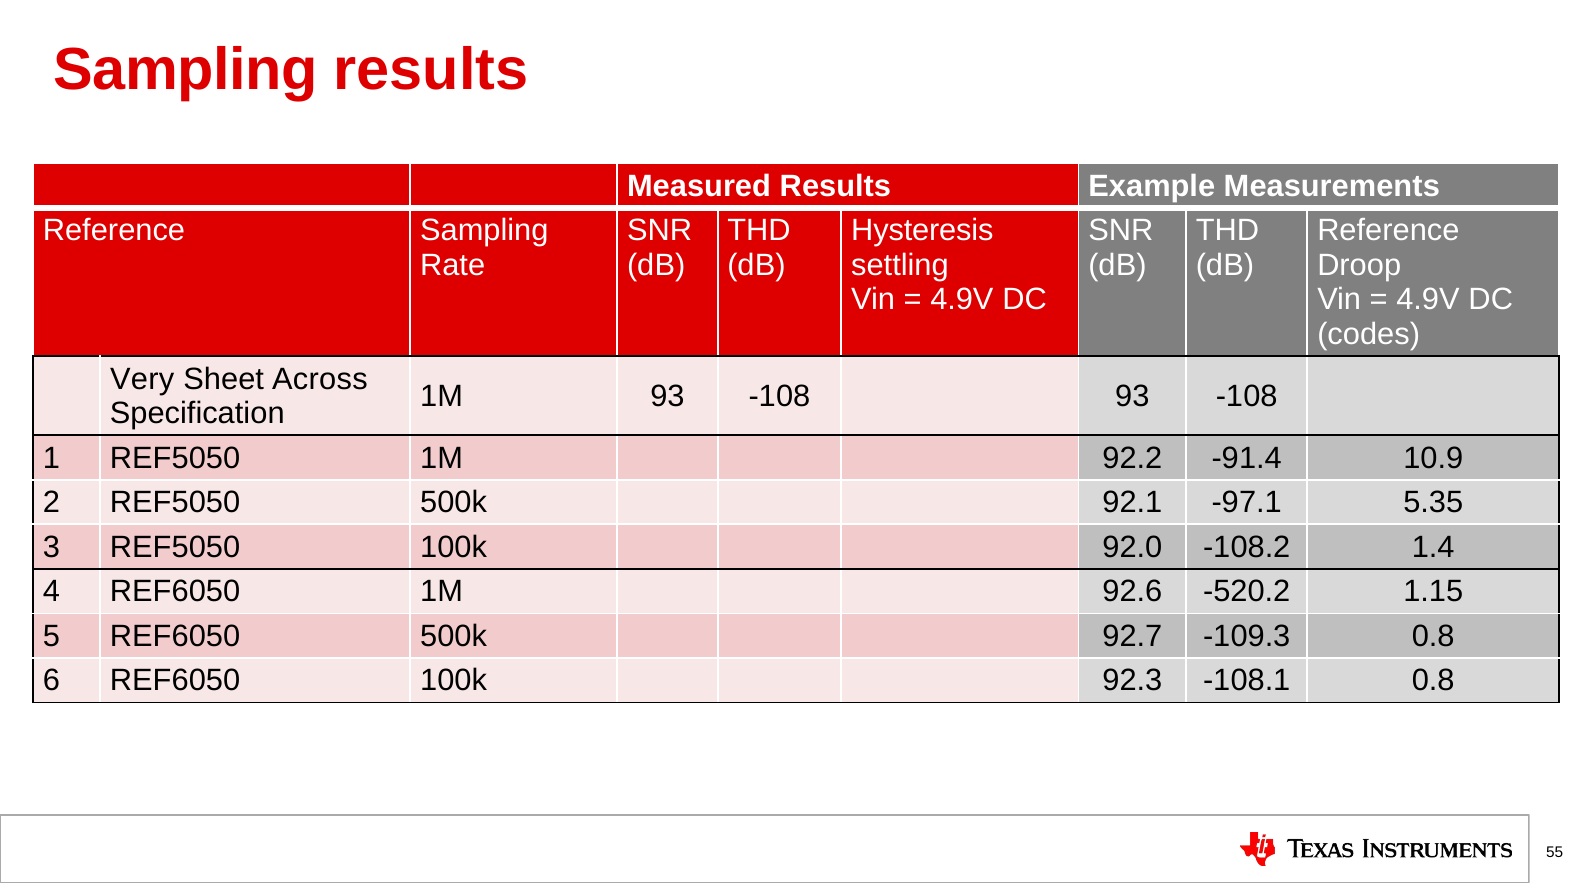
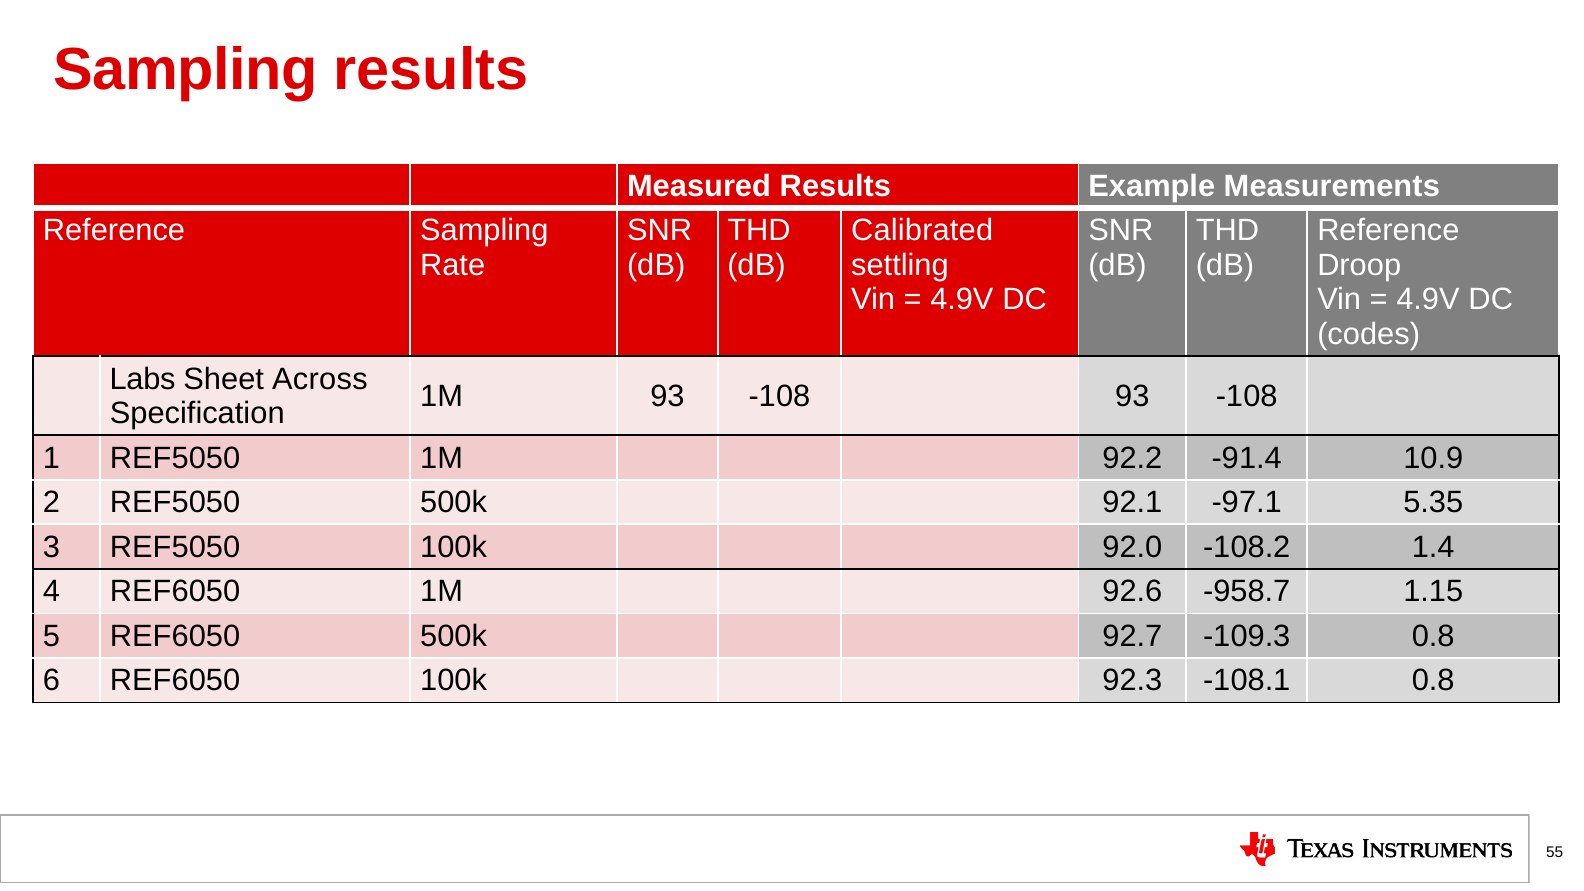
Hysteresis: Hysteresis -> Calibrated (922, 231)
Very: Very -> Labs (143, 379)
-520.2: -520.2 -> -958.7 (1247, 592)
